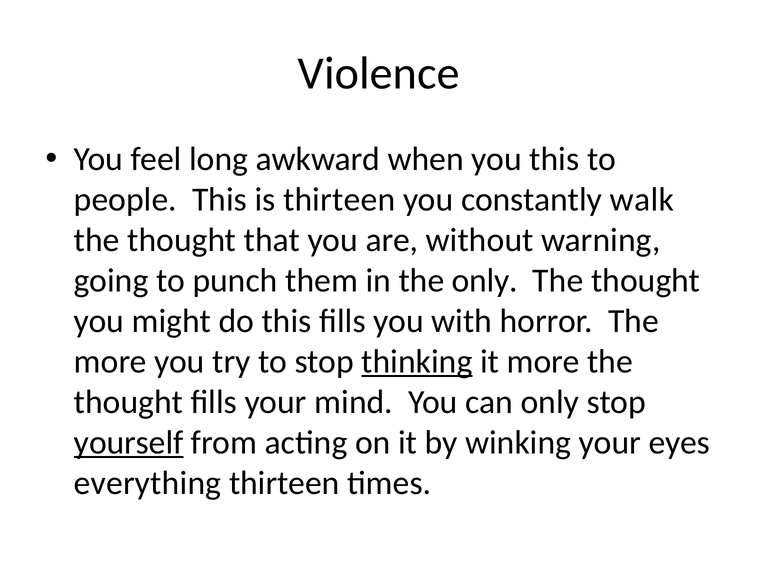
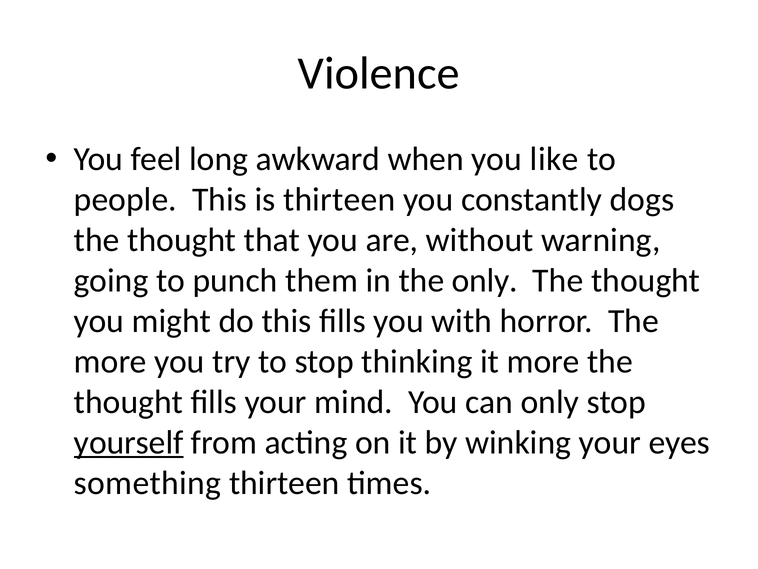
you this: this -> like (554, 159)
walk: walk -> dogs (642, 199)
thinking underline: present -> none (417, 361)
everything: everything -> something (148, 483)
